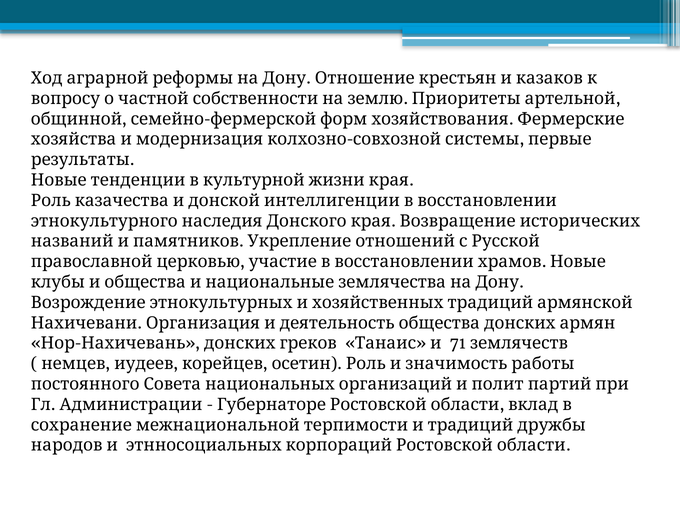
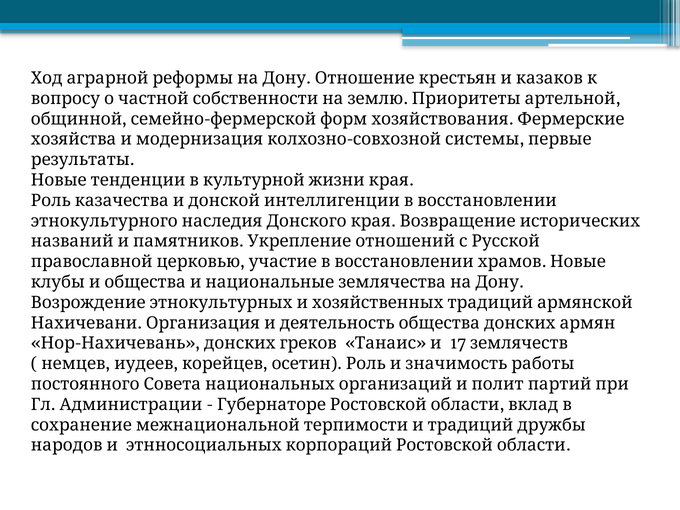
71: 71 -> 17 (458, 343)
